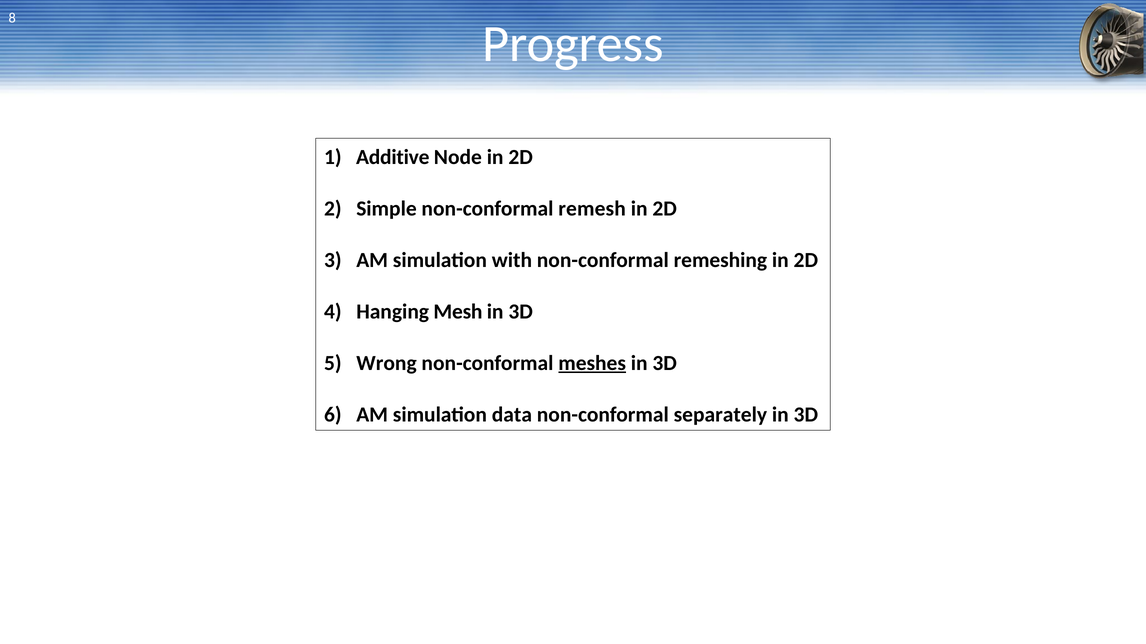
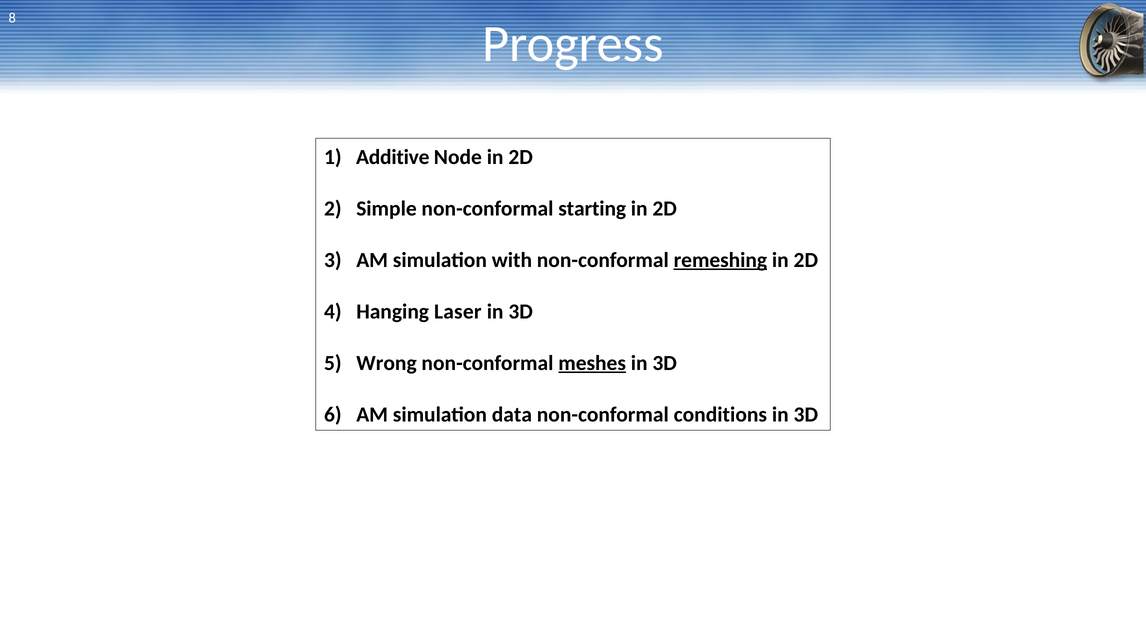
remesh: remesh -> starting (592, 209)
remeshing underline: none -> present (720, 260)
Mesh: Mesh -> Laser (458, 312)
separately: separately -> conditions (720, 415)
